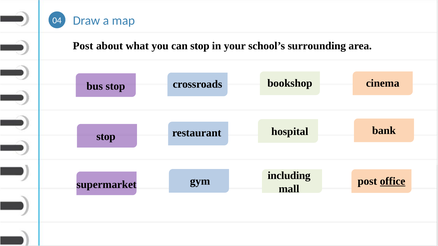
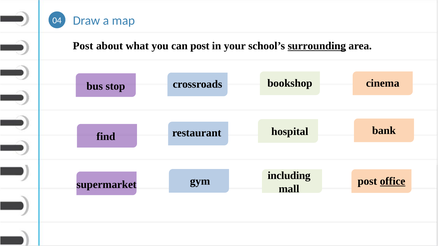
can stop: stop -> post (200, 46)
surrounding underline: none -> present (317, 46)
stop: stop -> find (106, 137)
